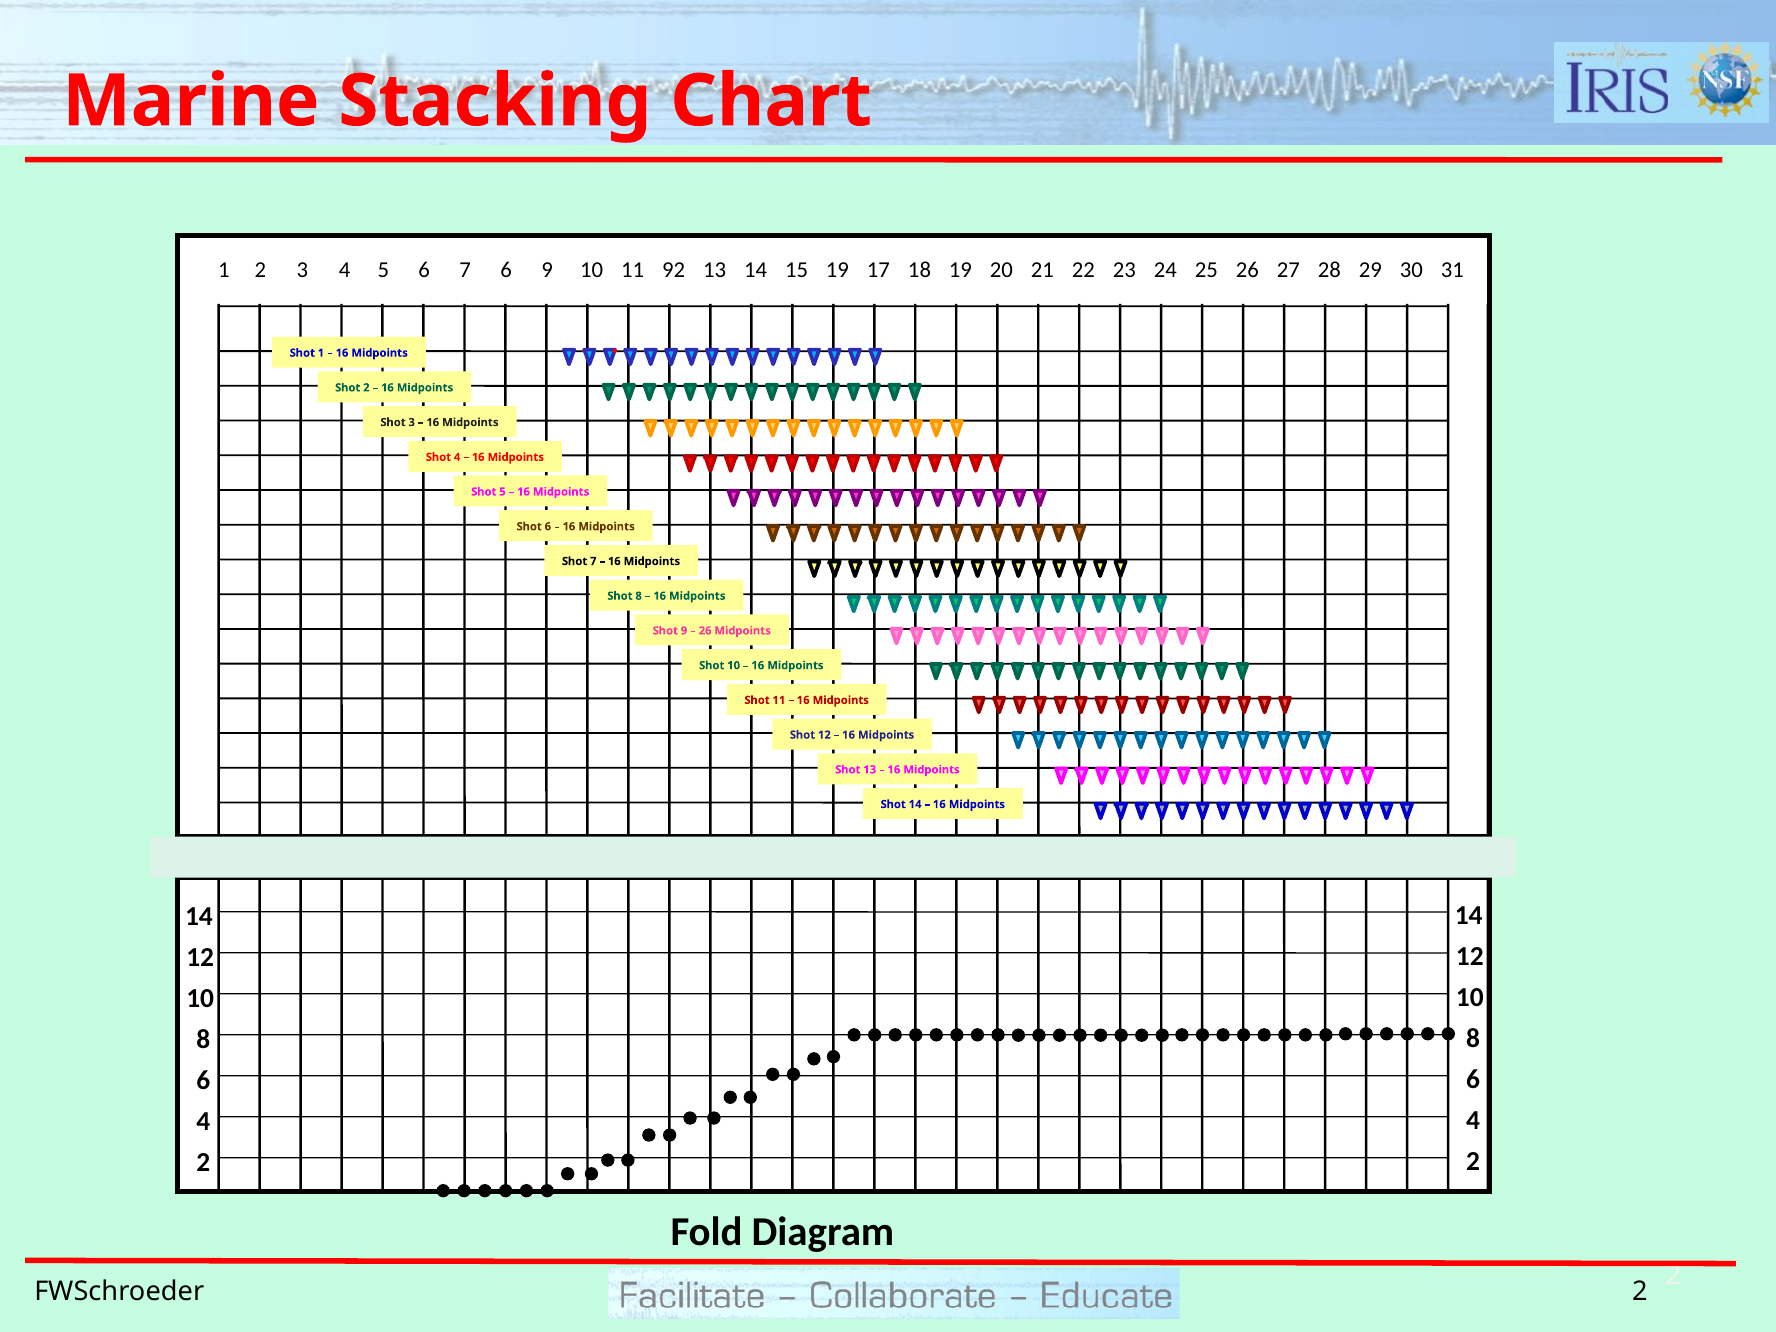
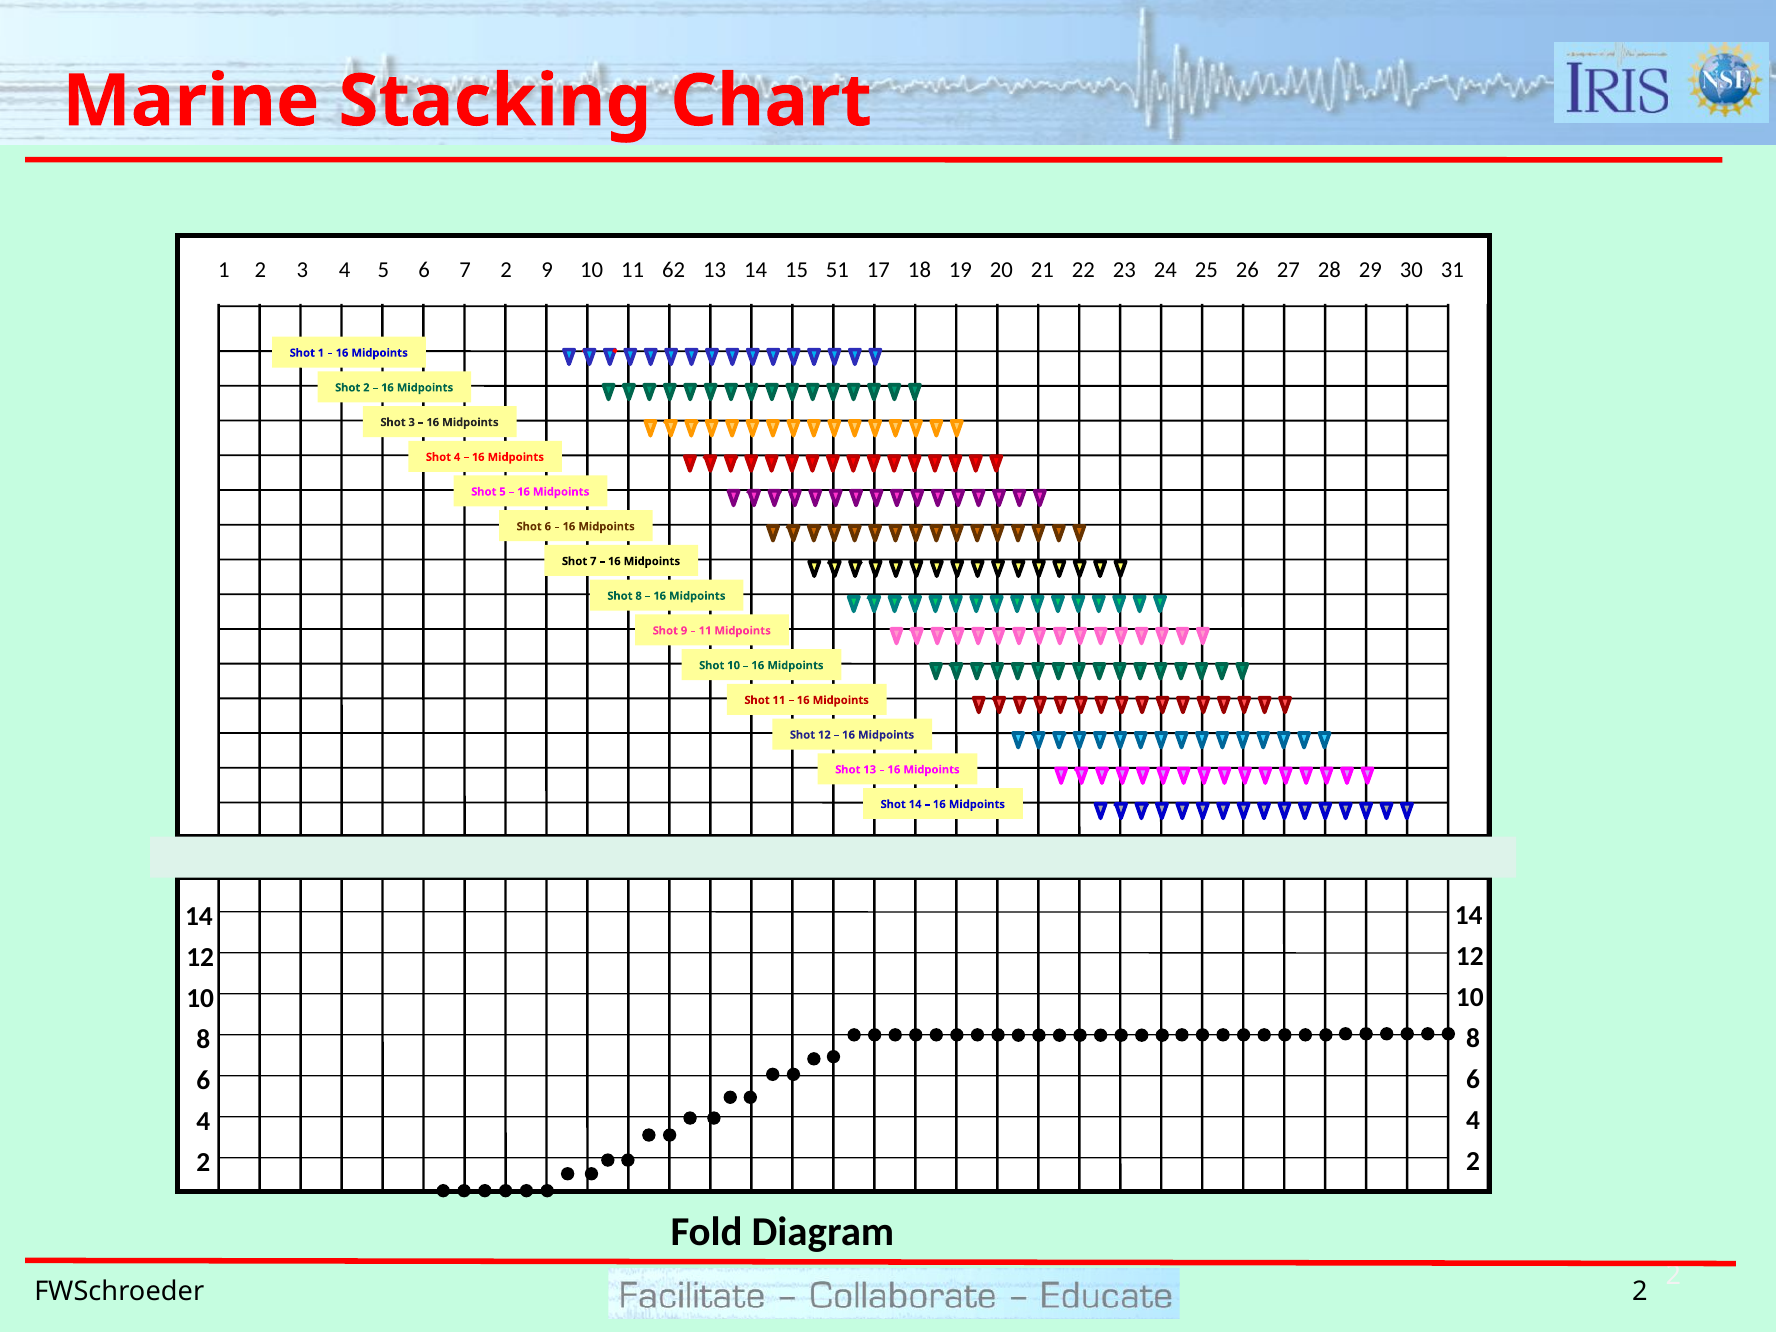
7 6: 6 -> 2 (506, 270)
92: 92 -> 62 (674, 270)
15 19: 19 -> 51 (837, 270)
26: 26 -> 11 (705, 631)
